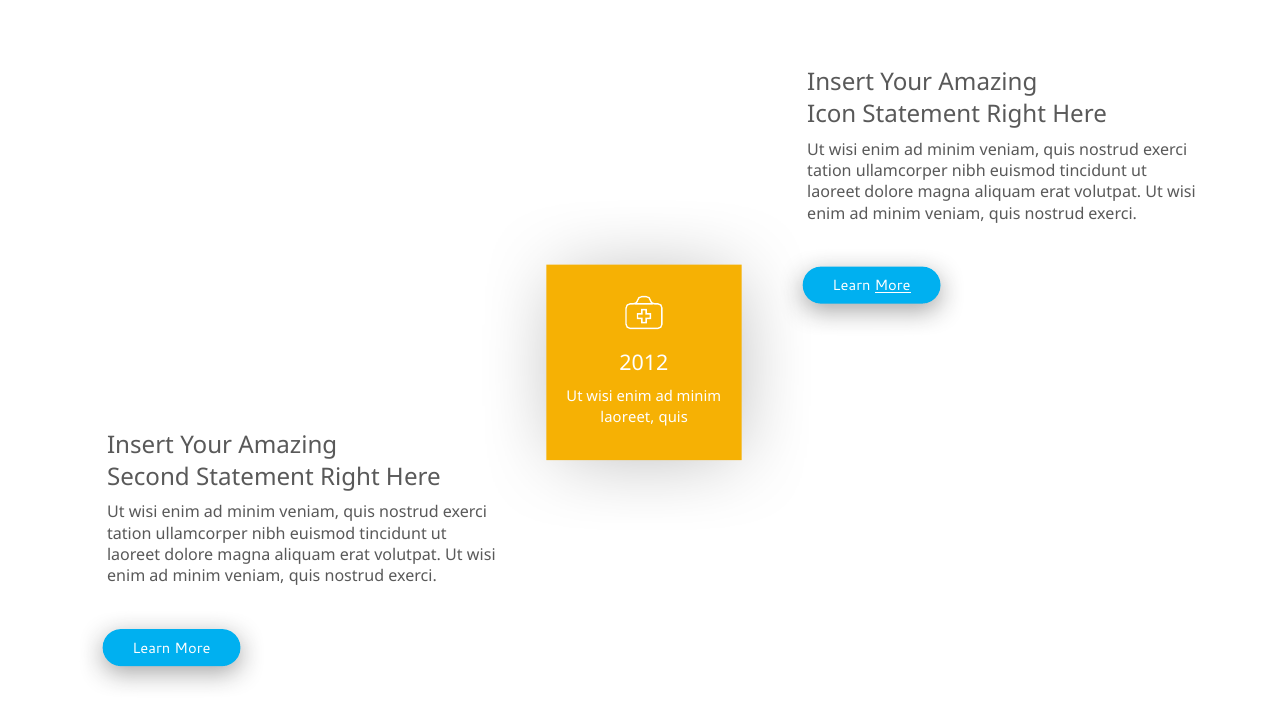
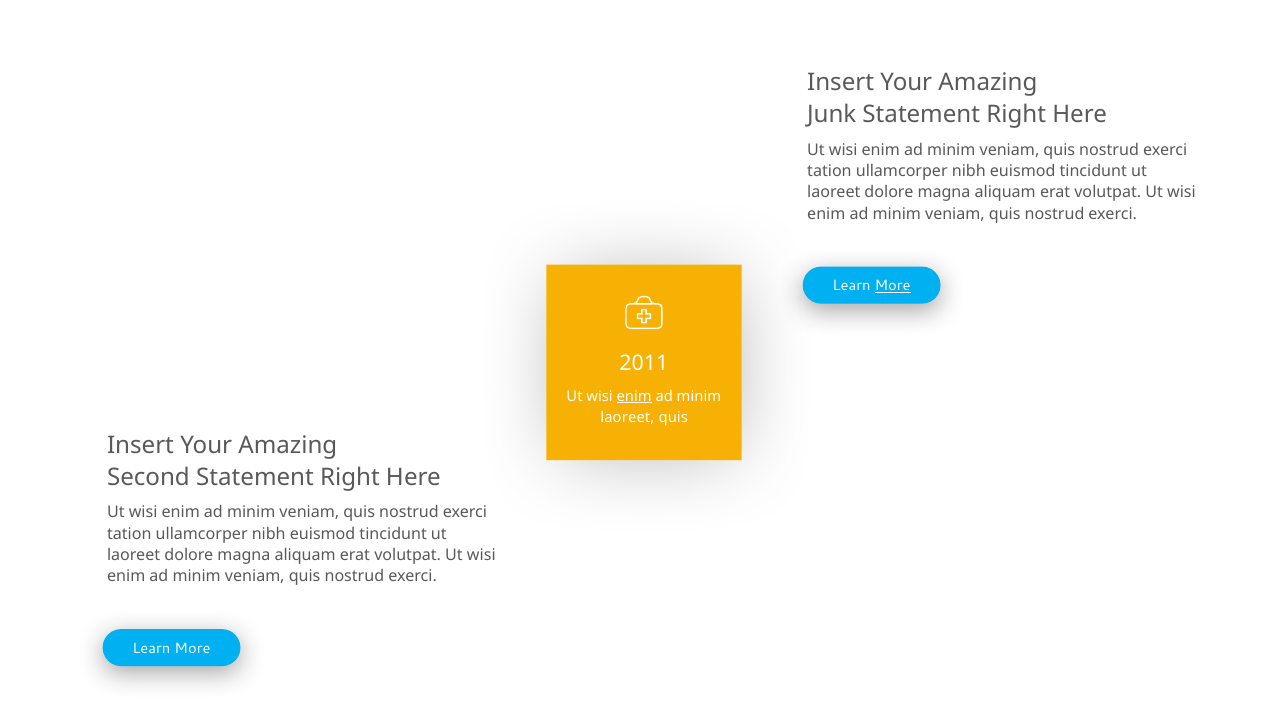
Icon: Icon -> Junk (832, 114)
2012: 2012 -> 2011 (644, 363)
enim underline: none -> present (634, 396)
